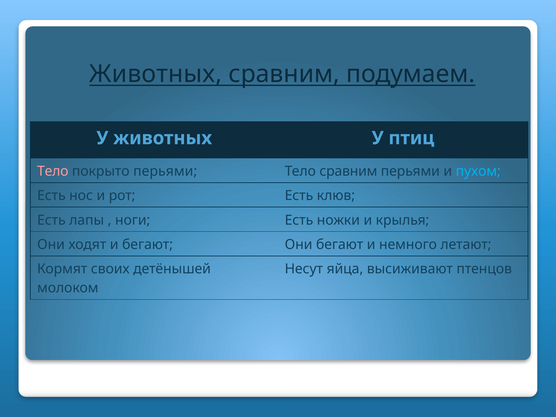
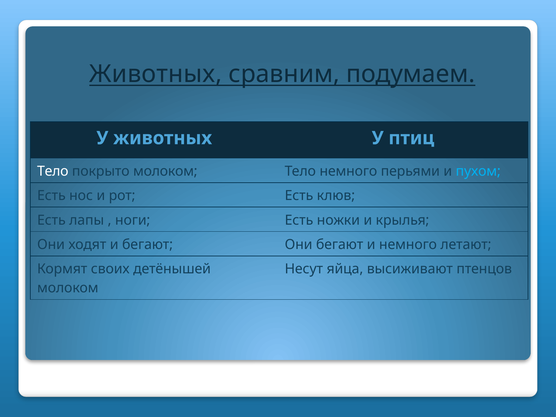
Тело colour: pink -> white (53, 171)
покрыто перьями: перьями -> молоком (165, 171)
Тело сравним: сравним -> немного (348, 171)
